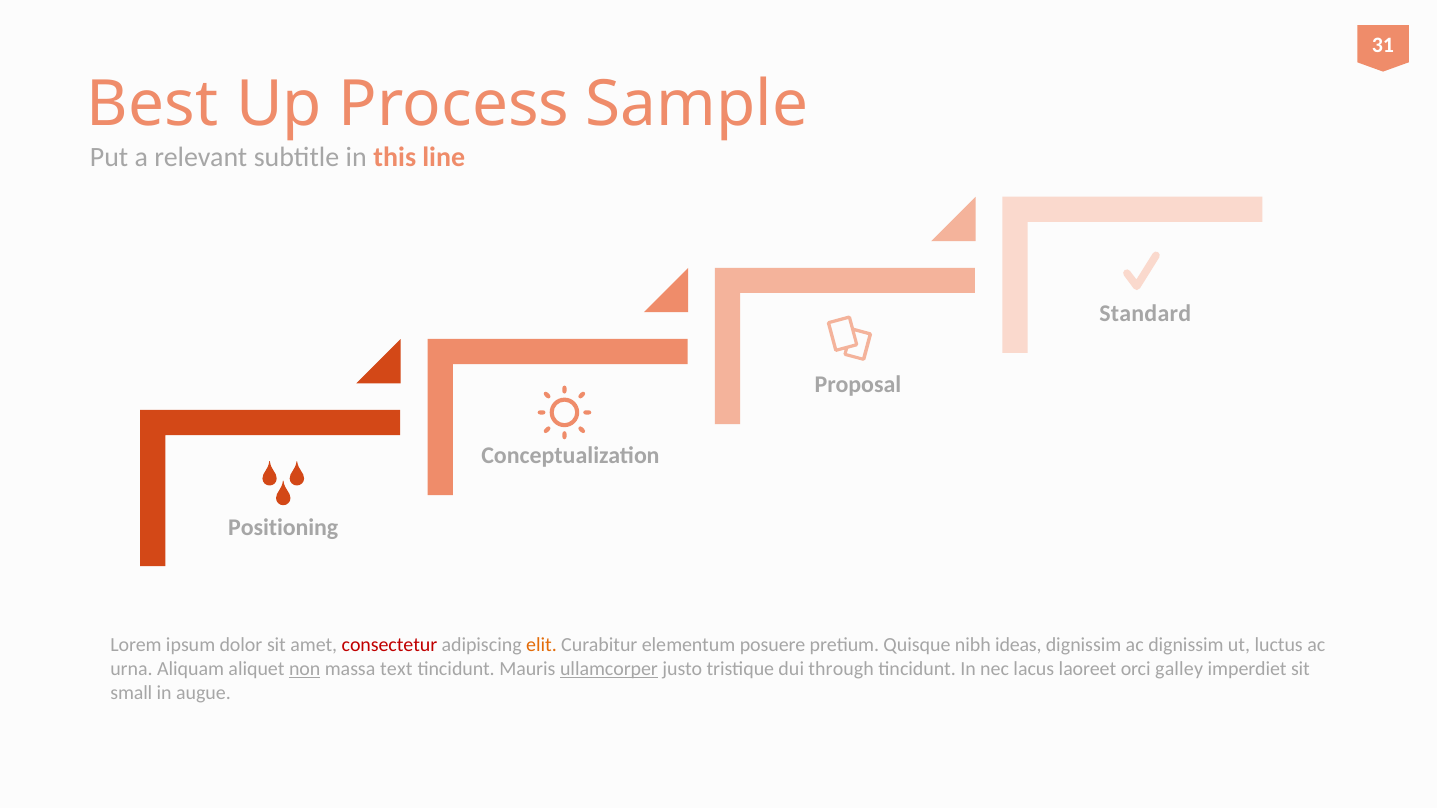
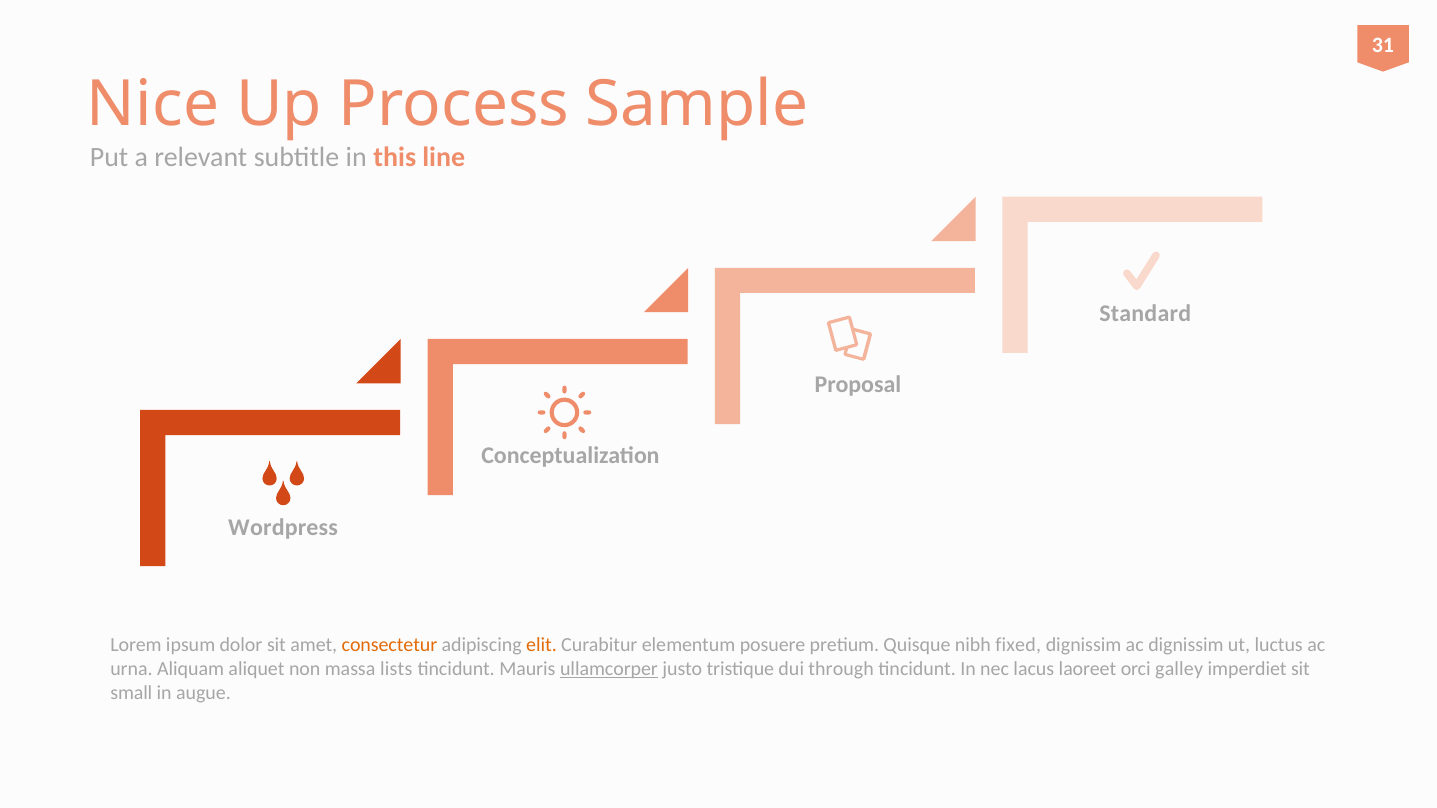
Best: Best -> Nice (153, 104)
Positioning: Positioning -> Wordpress (283, 527)
consectetur colour: red -> orange (389, 646)
ideas: ideas -> fixed (1018, 646)
non underline: present -> none (305, 670)
text: text -> lists (396, 670)
